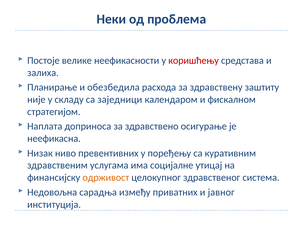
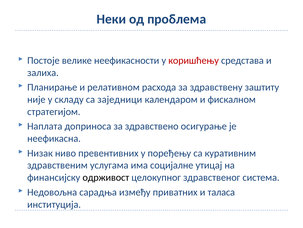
обезбедила: обезбедила -> релативном (113, 87)
одрживост colour: orange -> black (106, 177)
јавног: јавног -> таласа (221, 192)
